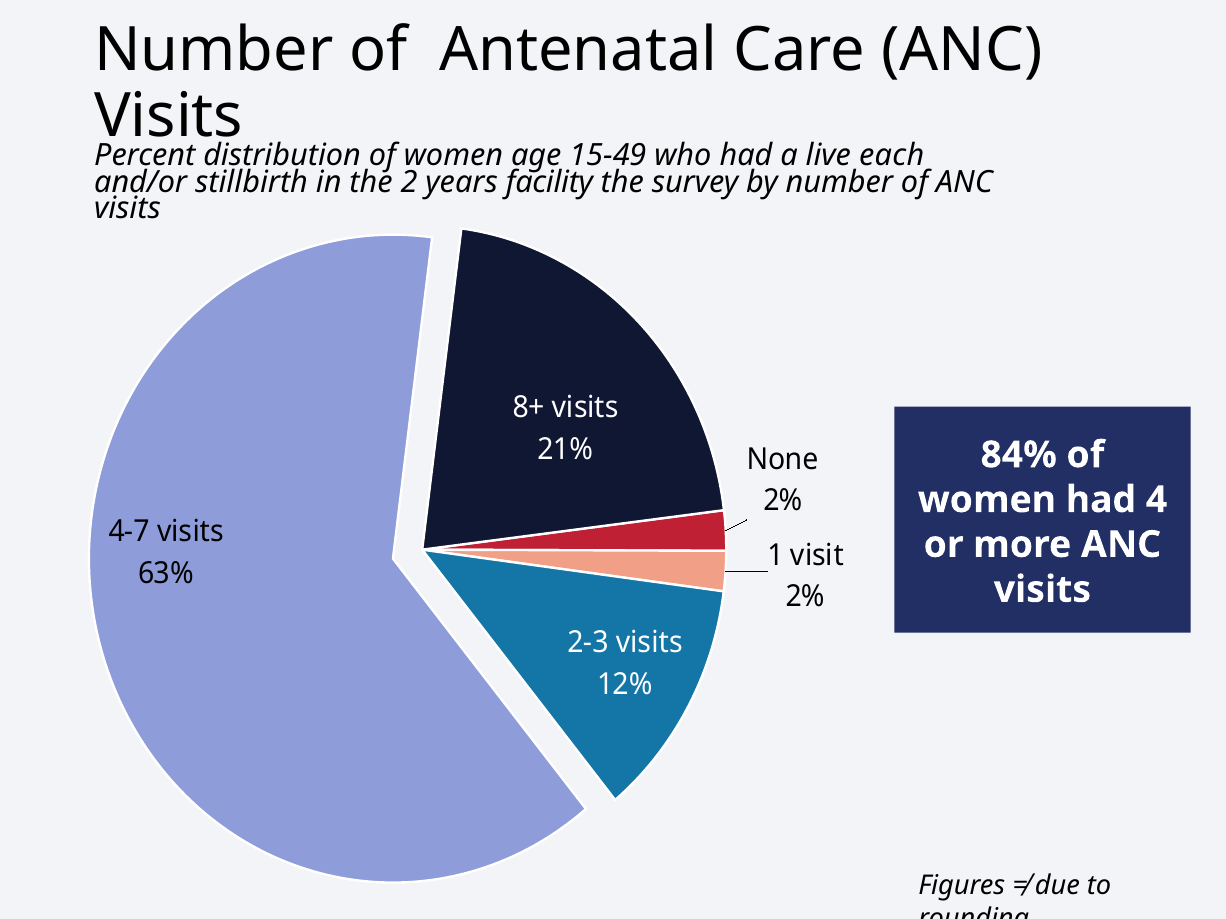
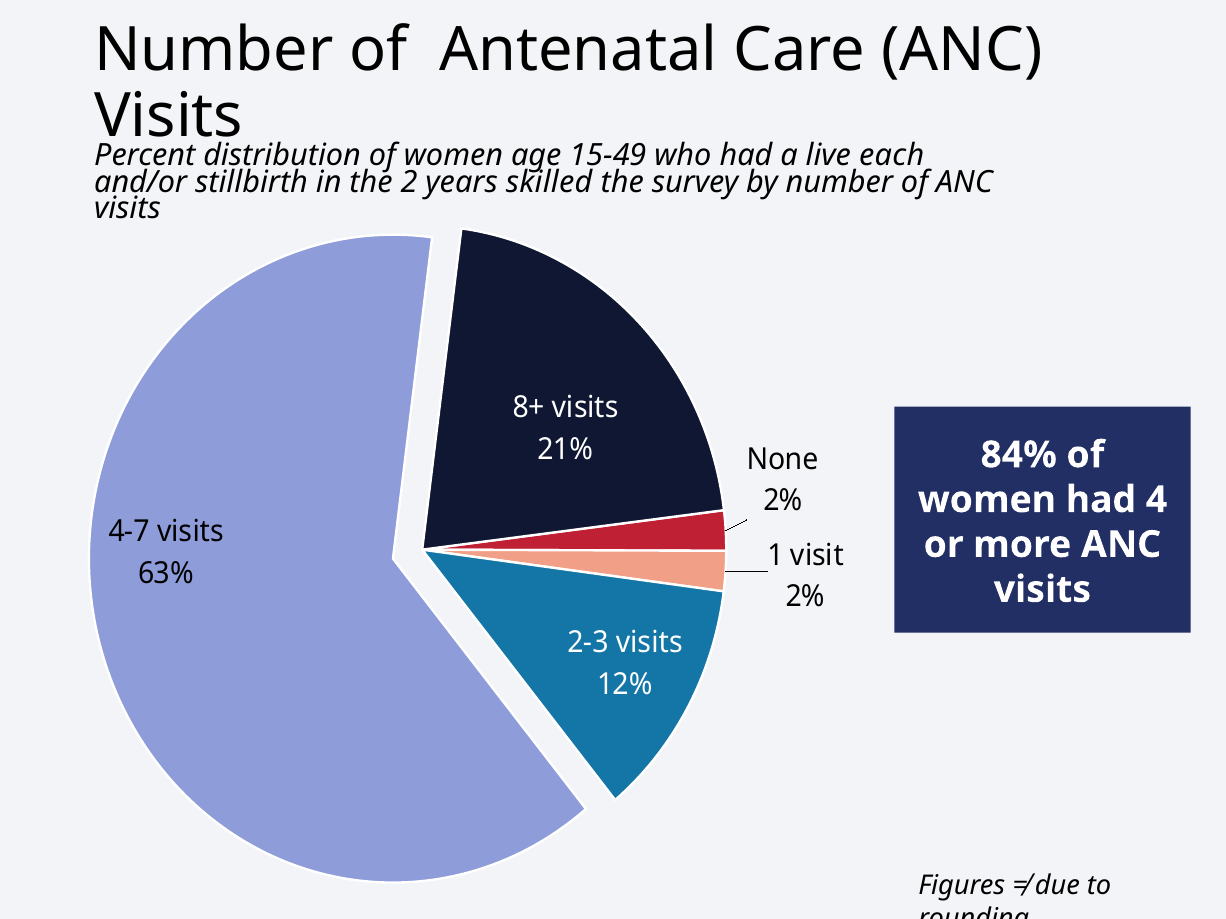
facility: facility -> skilled (549, 182)
